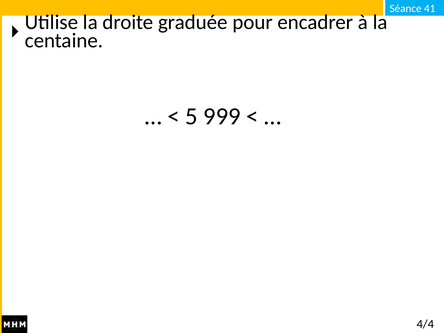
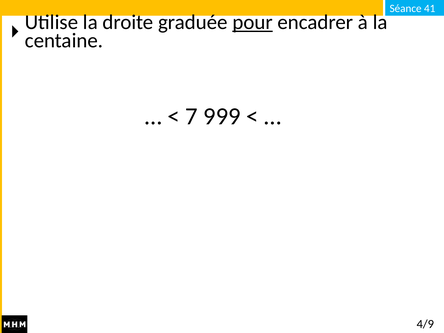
pour underline: none -> present (253, 22)
5: 5 -> 7 (191, 116)
4/4: 4/4 -> 4/9 (425, 324)
